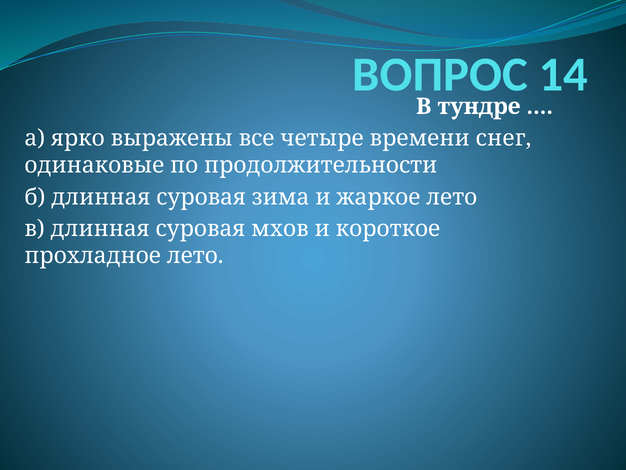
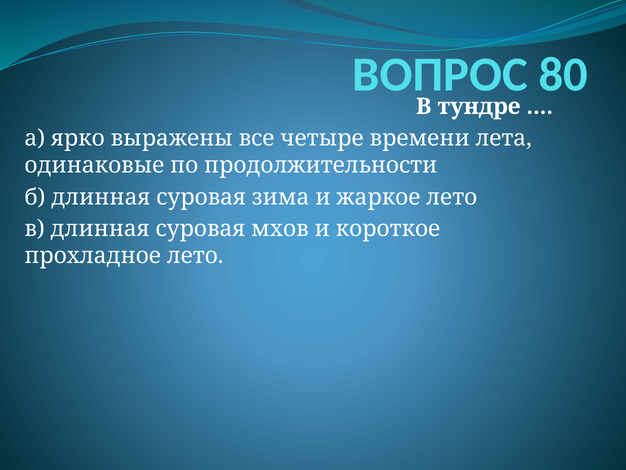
14: 14 -> 80 (563, 75)
снег: снег -> лета (504, 138)
